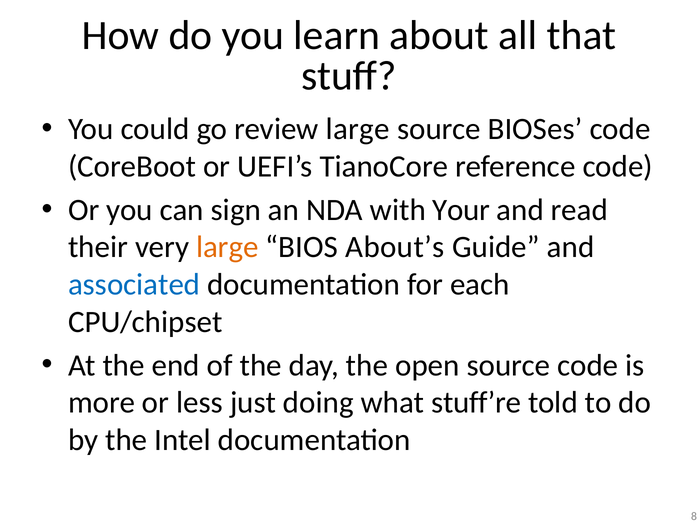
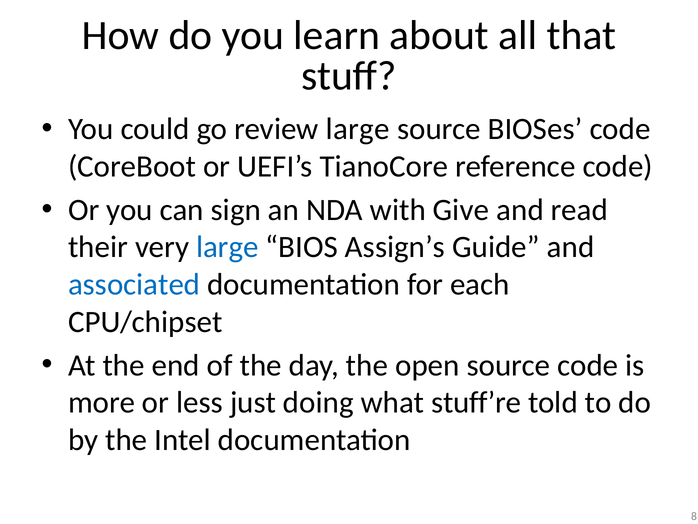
Your: Your -> Give (461, 210)
large colour: orange -> blue (227, 247)
About’s: About’s -> Assign’s (395, 247)
